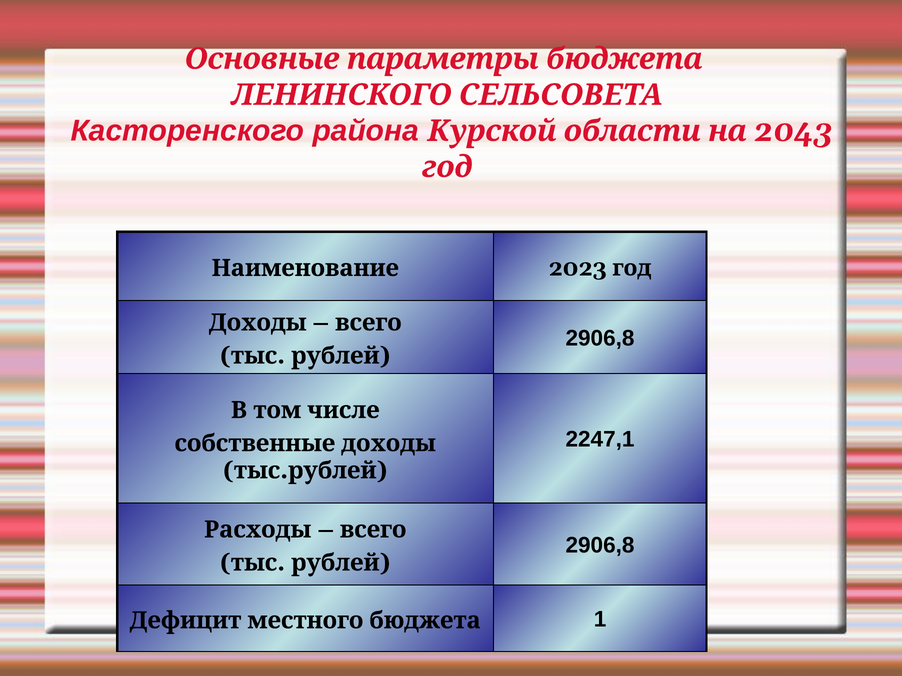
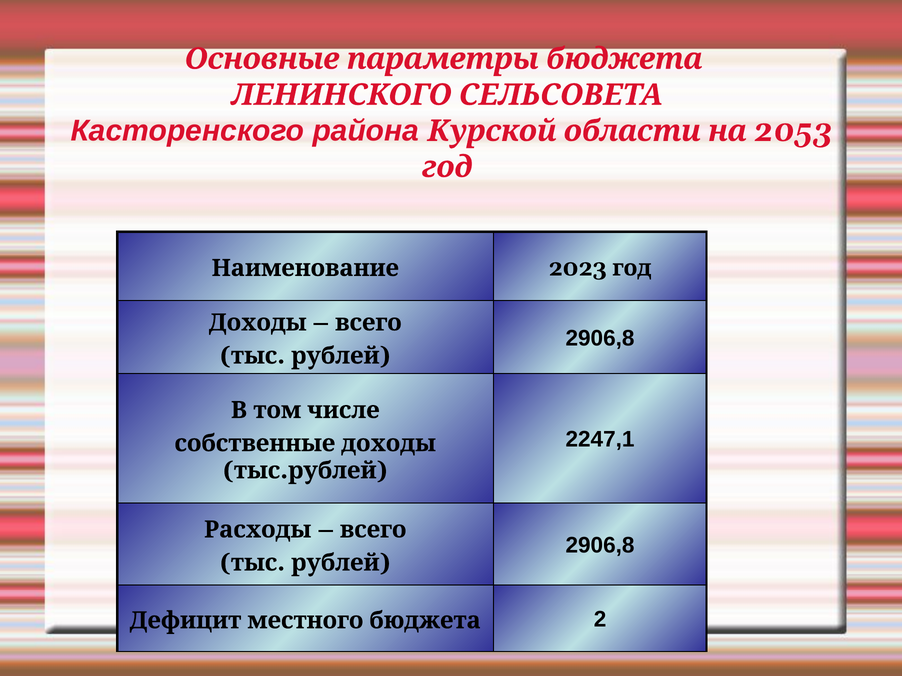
2043: 2043 -> 2053 (793, 131)
1: 1 -> 2 (600, 620)
